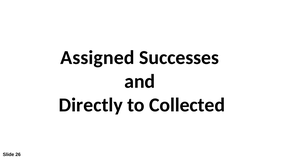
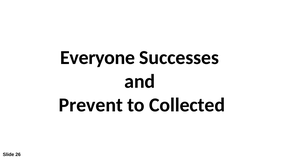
Assigned: Assigned -> Everyone (98, 58)
Directly: Directly -> Prevent (91, 105)
